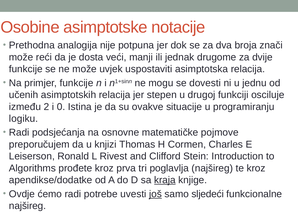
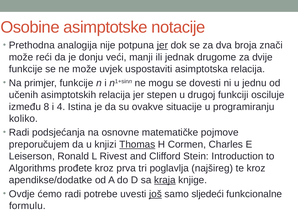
jer underline: none -> present (162, 45)
dosta: dosta -> donju (91, 57)
2: 2 -> 8 (46, 107)
0: 0 -> 4 (61, 107)
logiku: logiku -> koliko (24, 119)
Thomas underline: none -> present (137, 145)
najšireg: najšireg -> formulu (27, 206)
